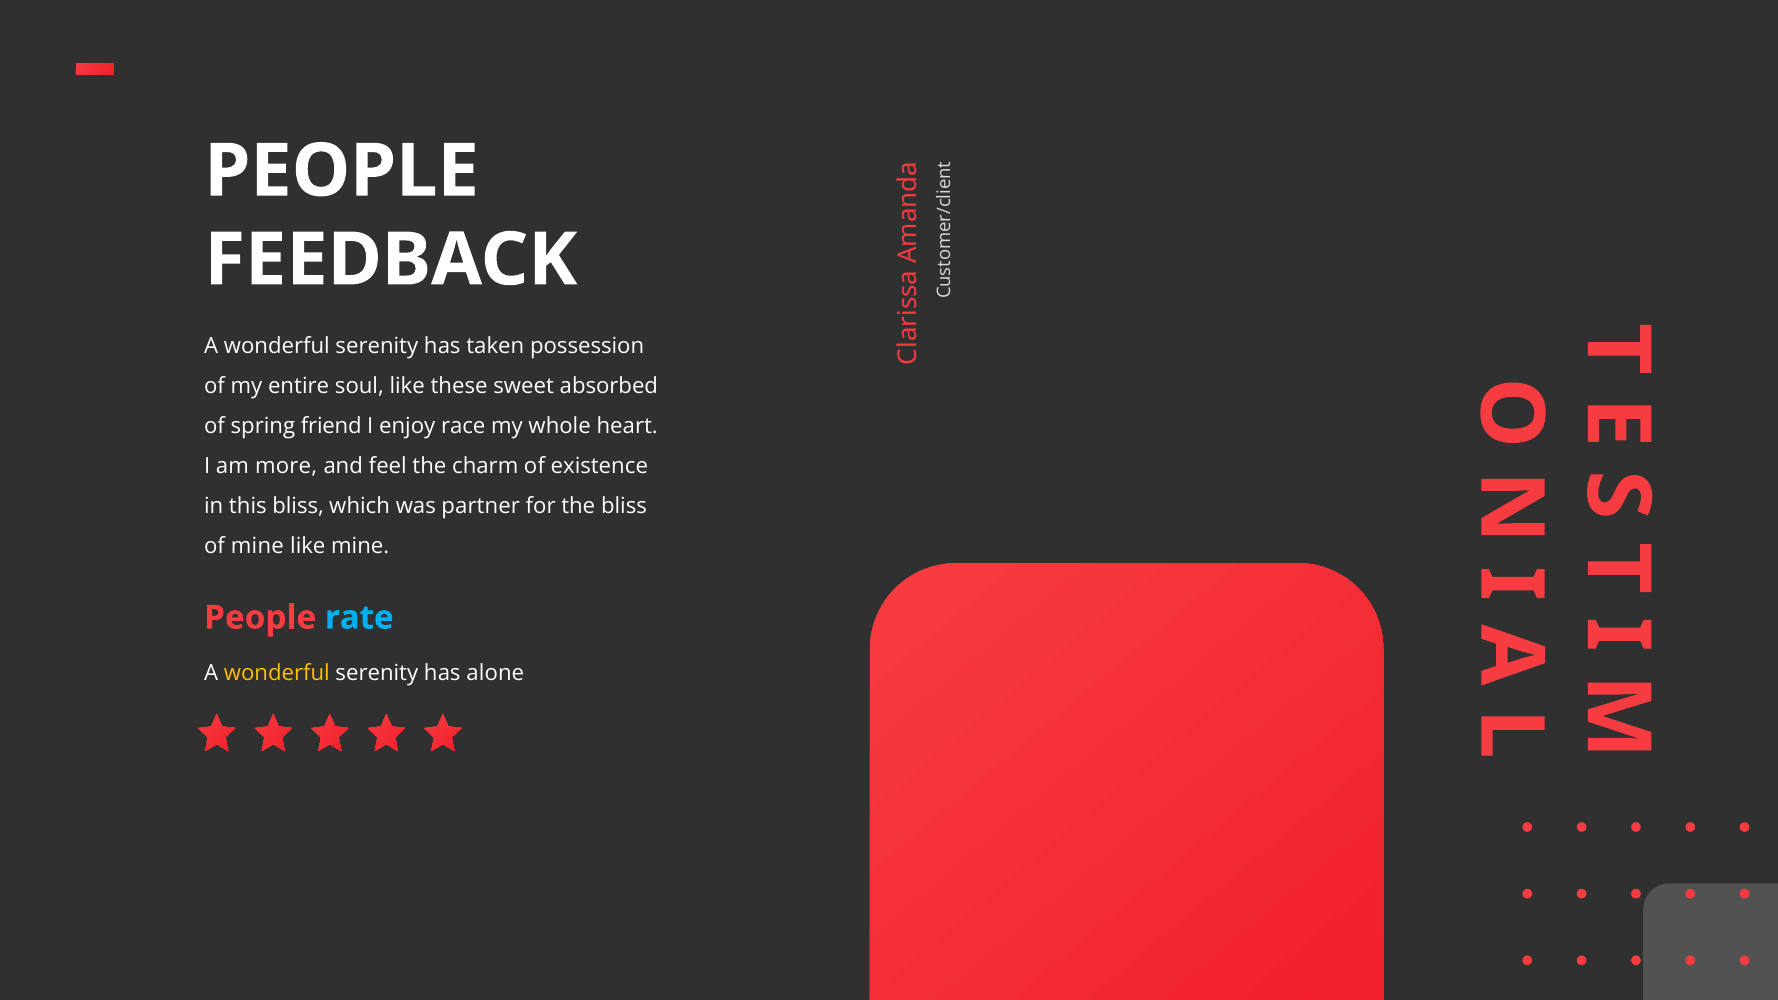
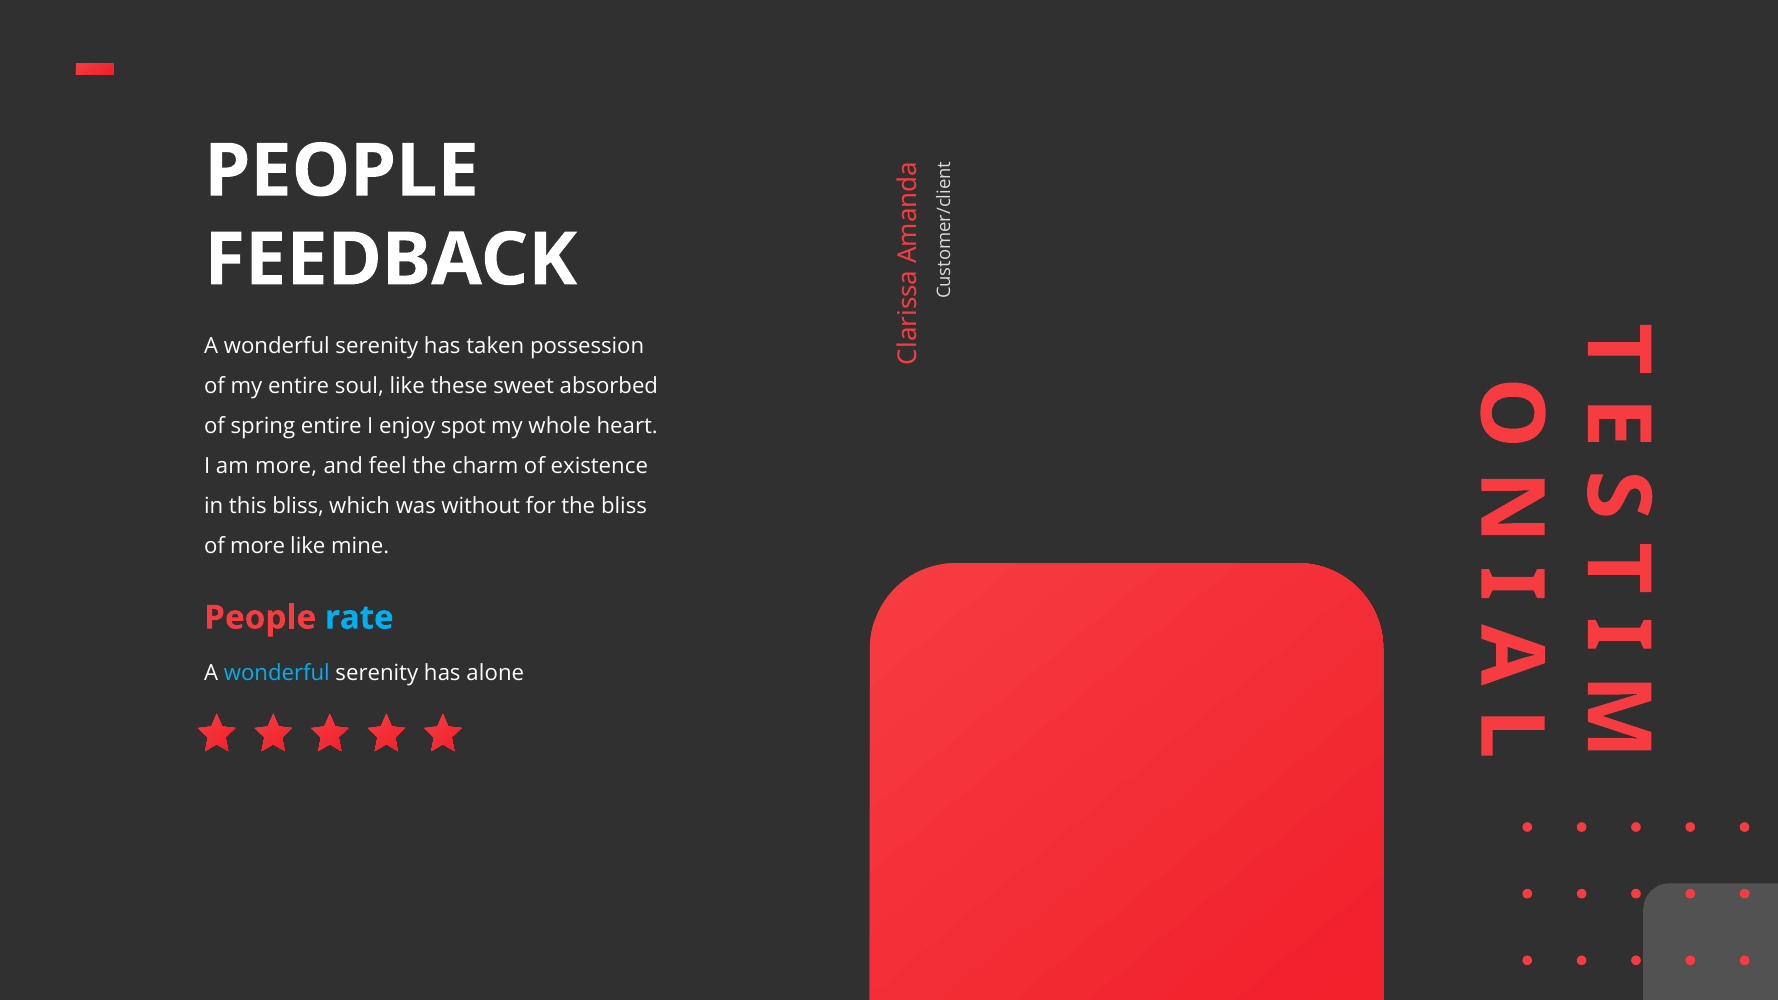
spring friend: friend -> entire (331, 426)
race: race -> spot (463, 426)
partner: partner -> without (481, 506)
of mine: mine -> more (258, 546)
wonderful colour: yellow -> light blue (277, 673)
